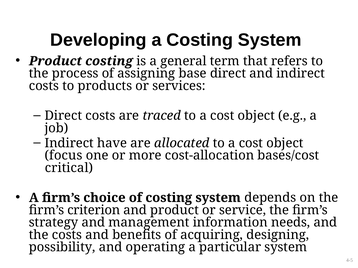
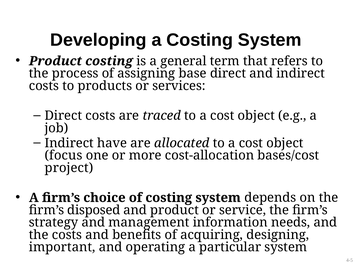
critical: critical -> project (69, 168)
criterion: criterion -> disposed (94, 210)
possibility: possibility -> important (62, 248)
